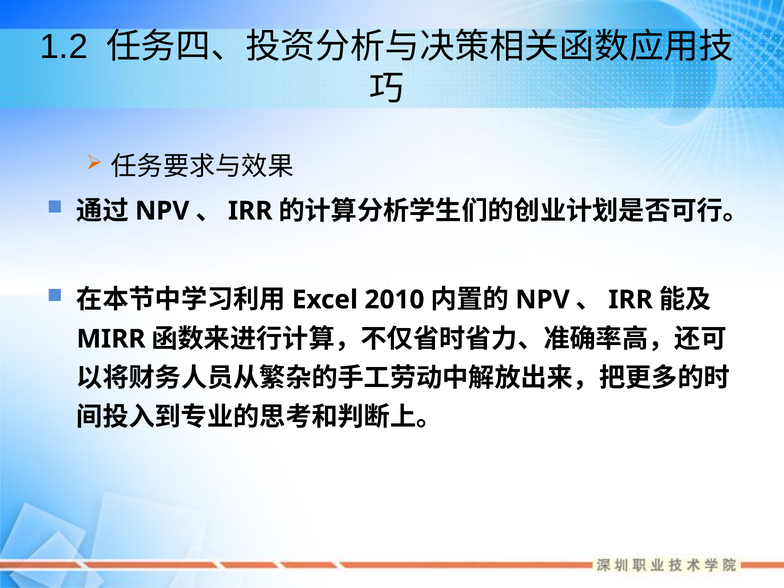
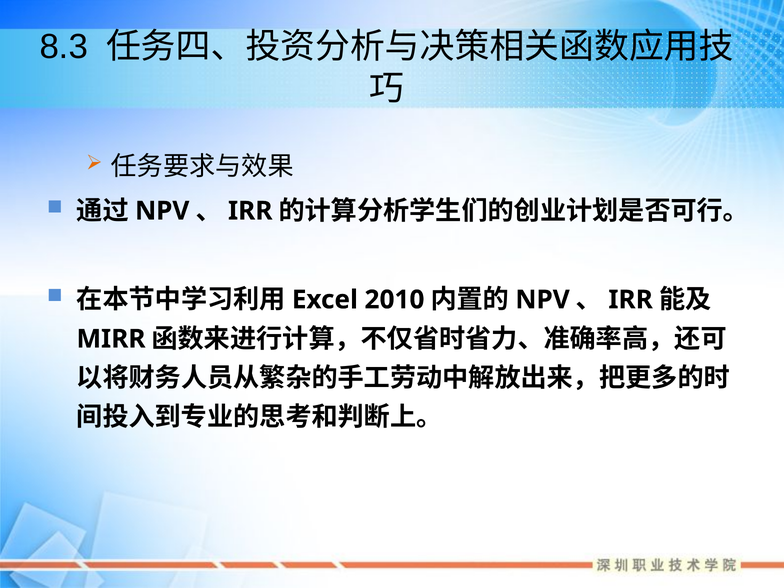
1.2: 1.2 -> 8.3 (64, 47)
